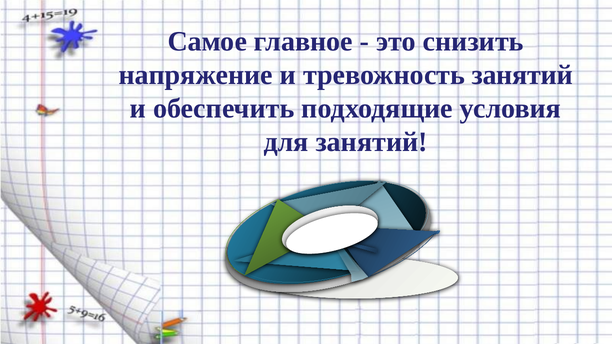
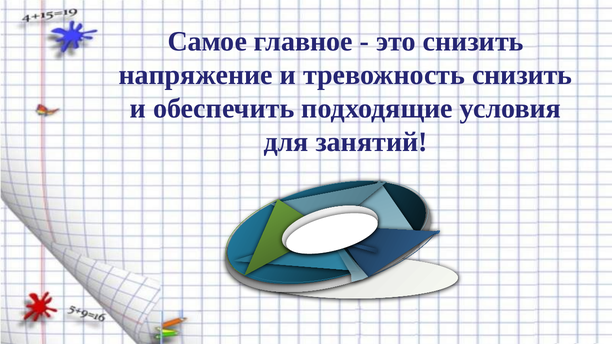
тревожность занятий: занятий -> снизить (522, 75)
